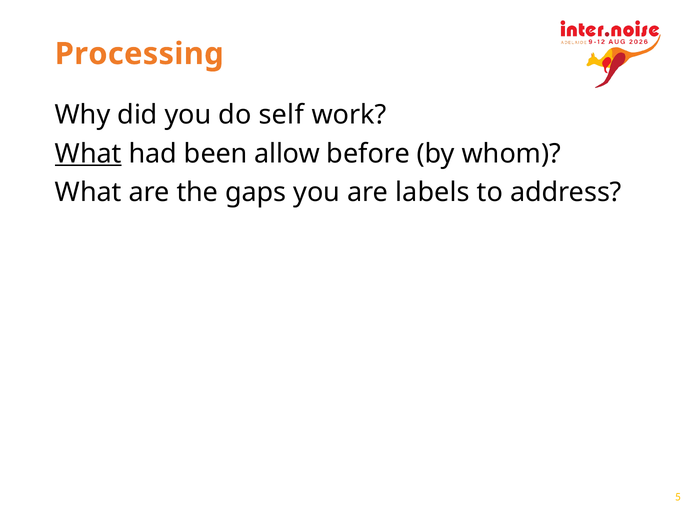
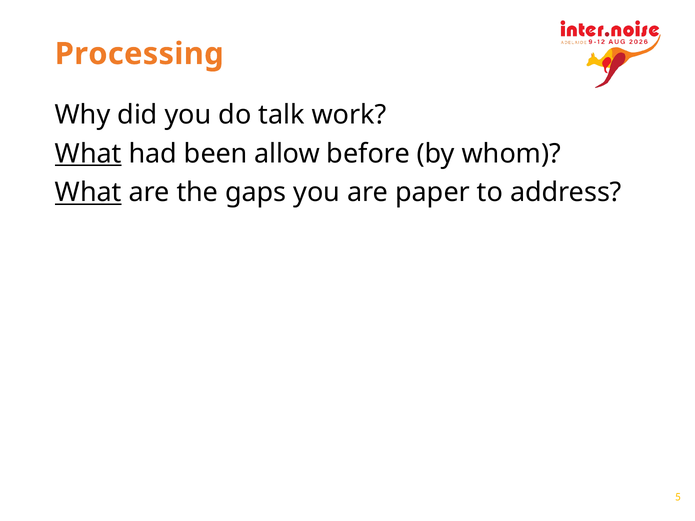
self: self -> talk (281, 115)
What underline: none -> present (88, 193)
labels: labels -> paper (433, 193)
